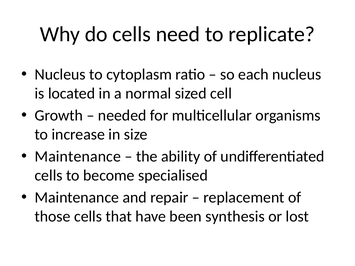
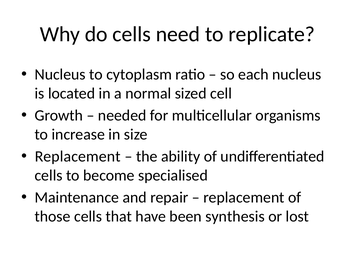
Maintenance: Maintenance -> Replacement (78, 157)
